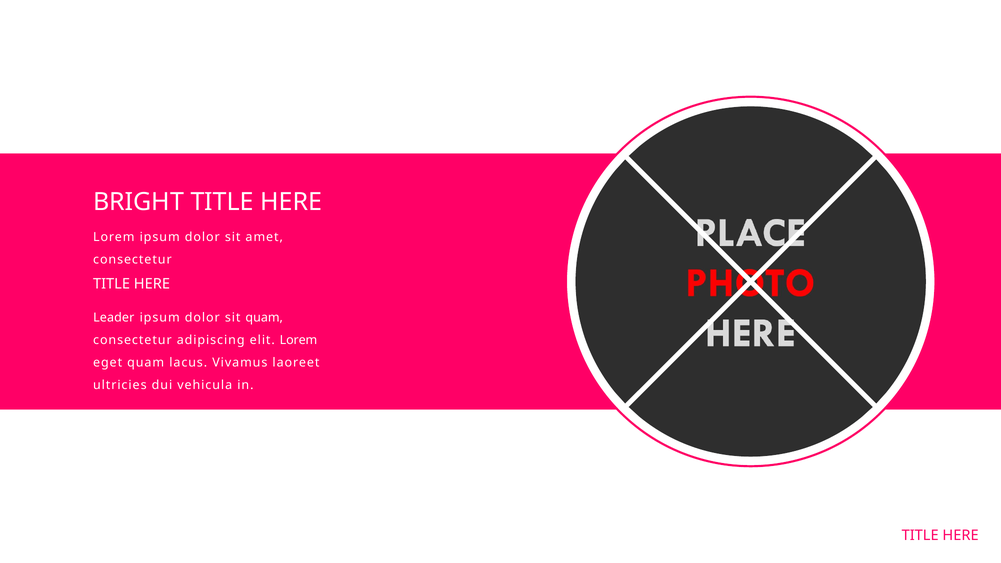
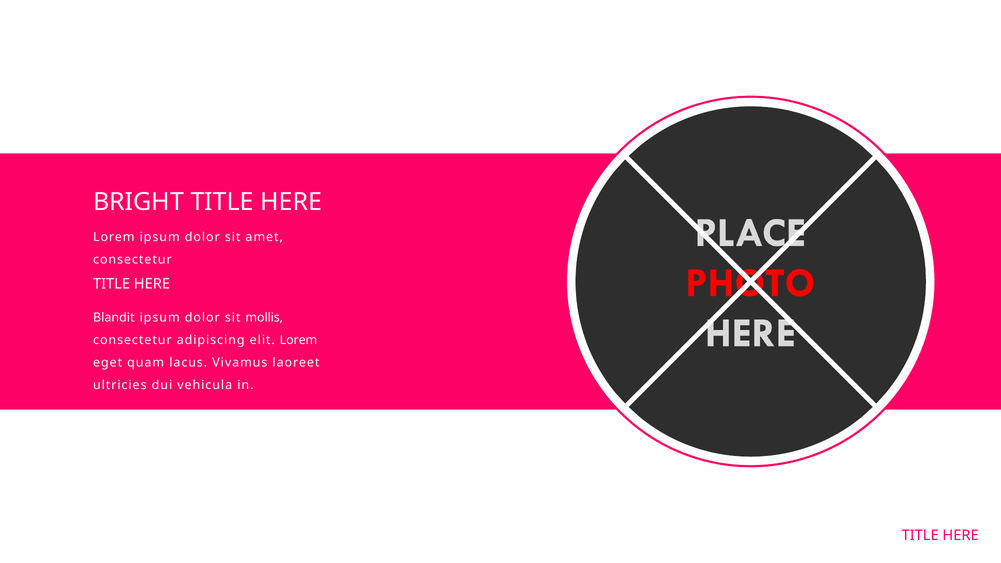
Leader: Leader -> Blandit (114, 318)
sit quam: quam -> mollis (264, 318)
